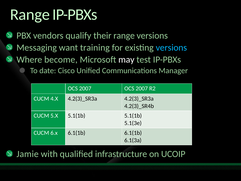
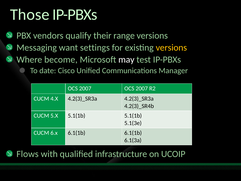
Range: Range -> Those (30, 15)
training: training -> settings (95, 48)
versions colour: light blue -> yellow (171, 48)
Jamie: Jamie -> Flows (28, 154)
